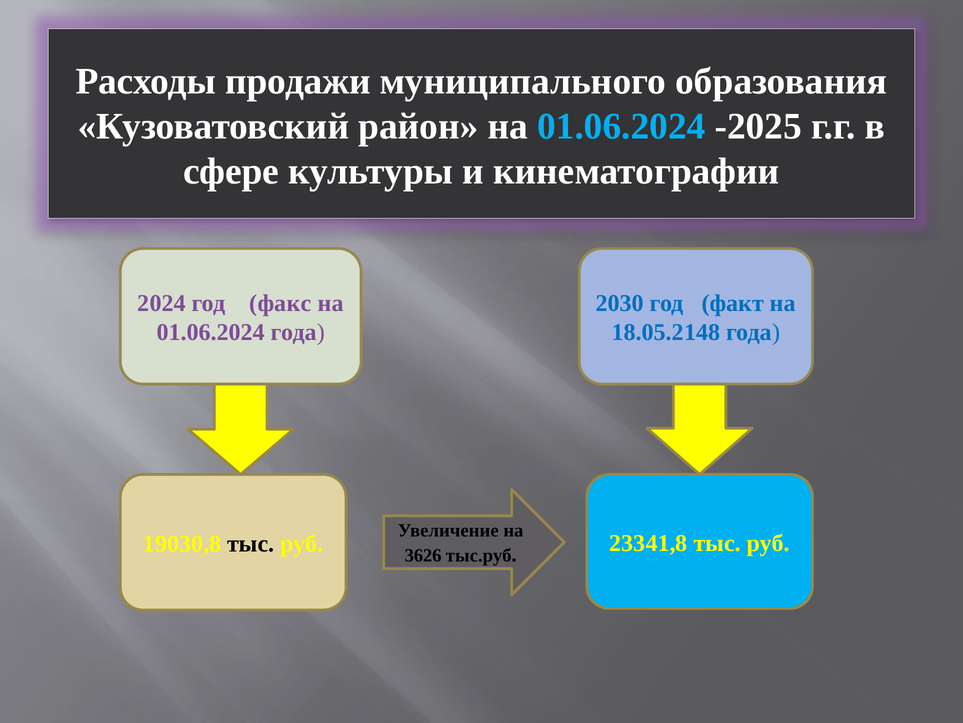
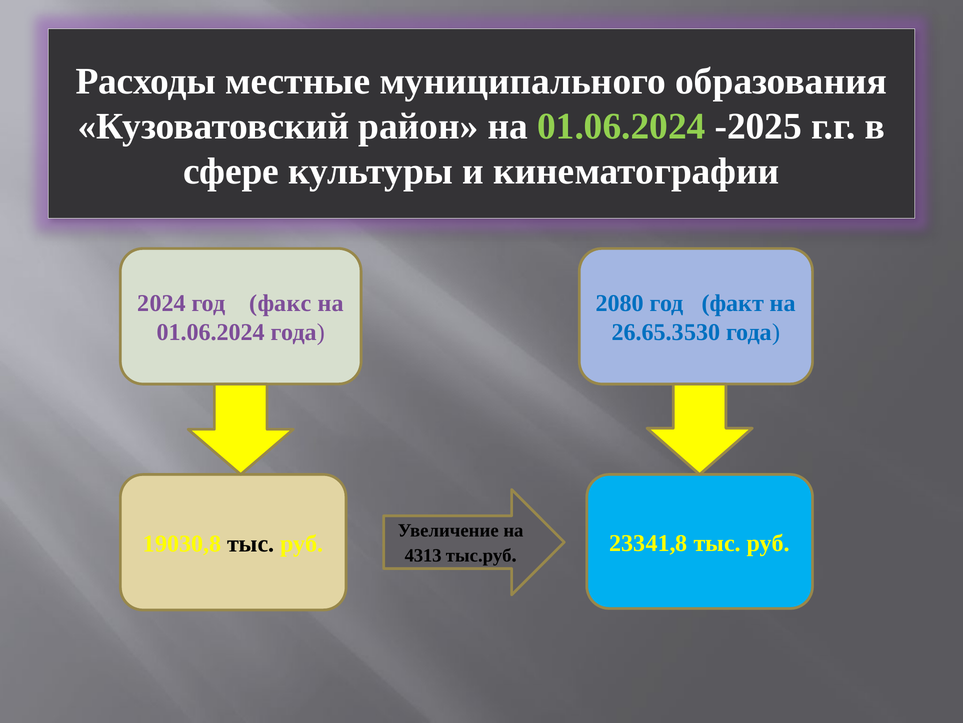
продажи: продажи -> местные (298, 81)
01.06.2024 colour: light blue -> light green (621, 126)
2030: 2030 -> 2080 (620, 303)
18.05.2148: 18.05.2148 -> 26.65.3530 (666, 332)
3626: 3626 -> 4313 (423, 555)
